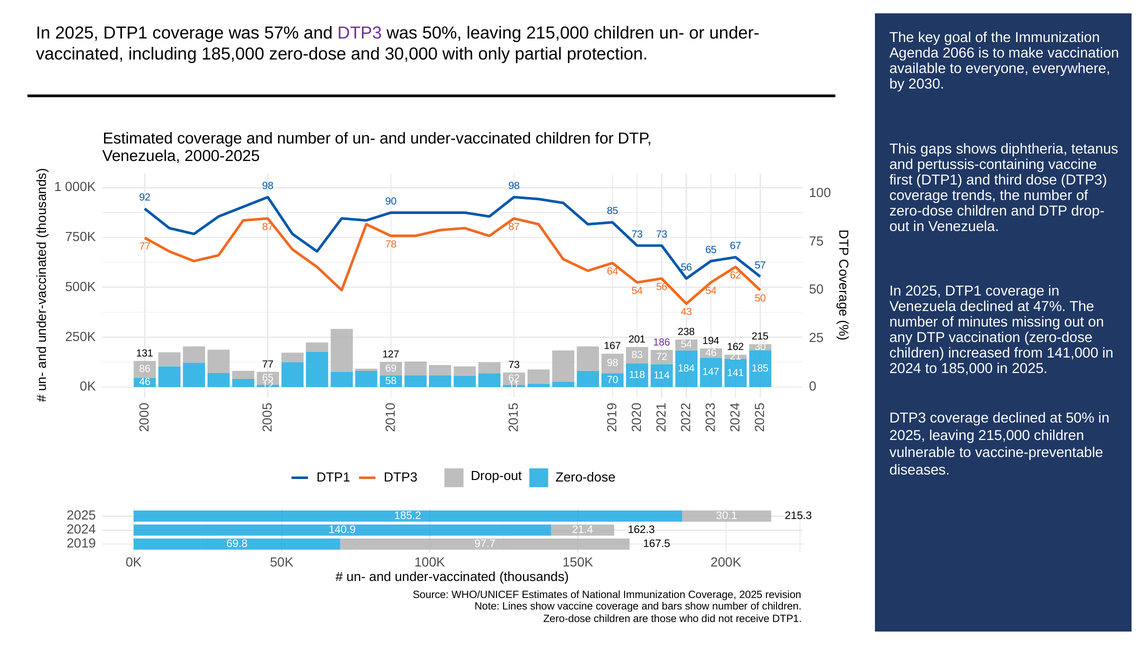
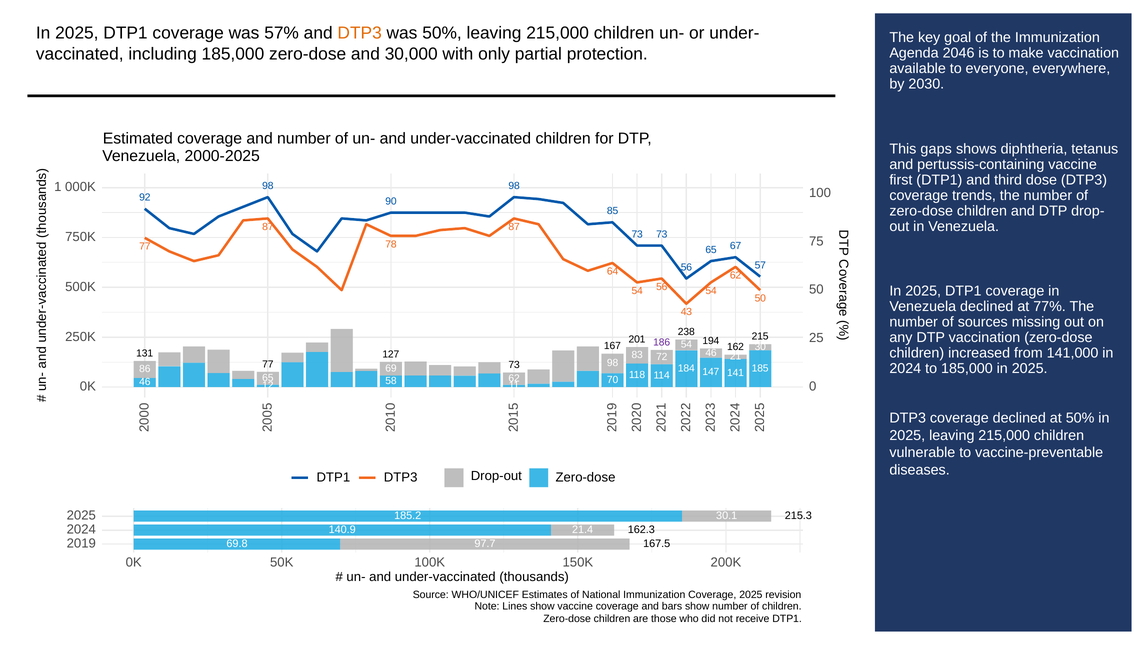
DTP3 colour: purple -> orange (360, 33)
2066: 2066 -> 2046 (959, 53)
47%: 47% -> 77% (1050, 306)
minutes: minutes -> sources (983, 322)
